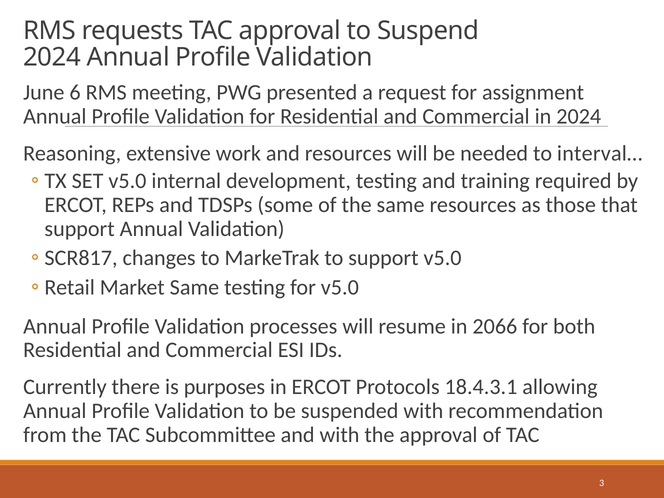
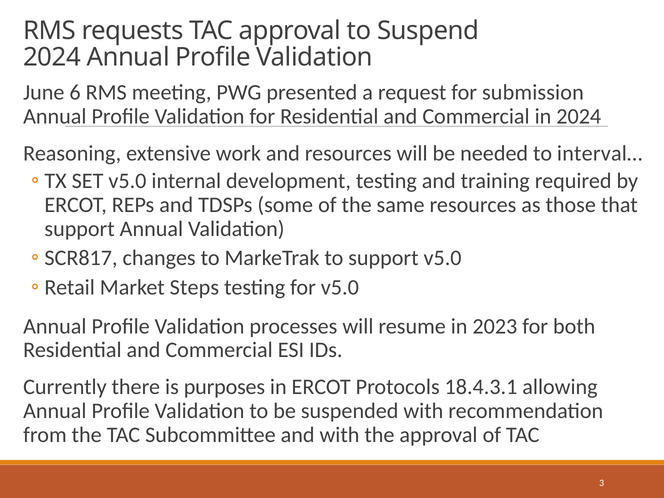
assignment: assignment -> submission (533, 93)
Market Same: Same -> Steps (194, 288)
2066: 2066 -> 2023 (495, 326)
